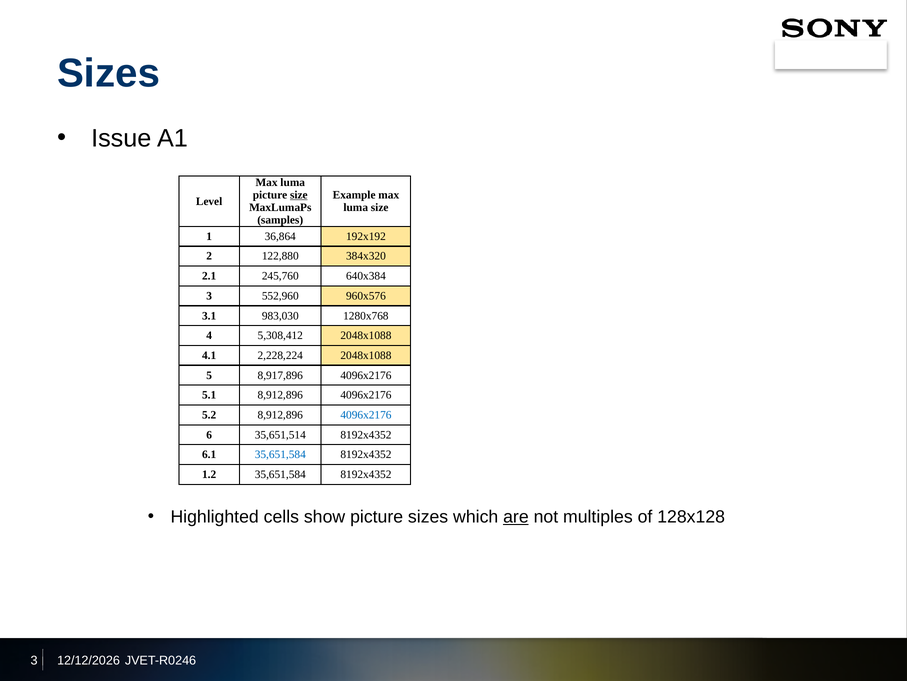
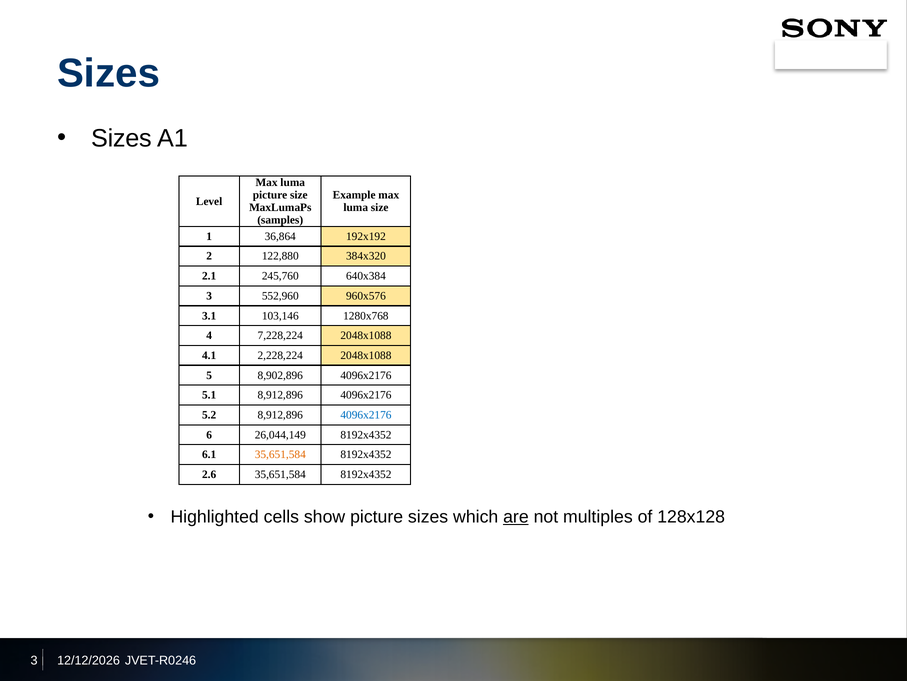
Issue: Issue -> Sizes (121, 138)
size underline: present -> none (299, 195)
983,030: 983,030 -> 103,146 (280, 315)
5,308,412: 5,308,412 -> 7,228,224 (280, 335)
8,917,896: 8,917,896 -> 8,902,896 (280, 375)
35,651,514: 35,651,514 -> 26,044,149 (280, 434)
35,651,584 colour: blue -> orange (280, 454)
1.2: 1.2 -> 2.6 (209, 474)
